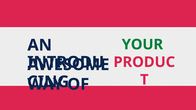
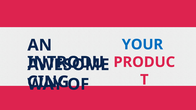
YOUR colour: green -> blue (142, 45)
